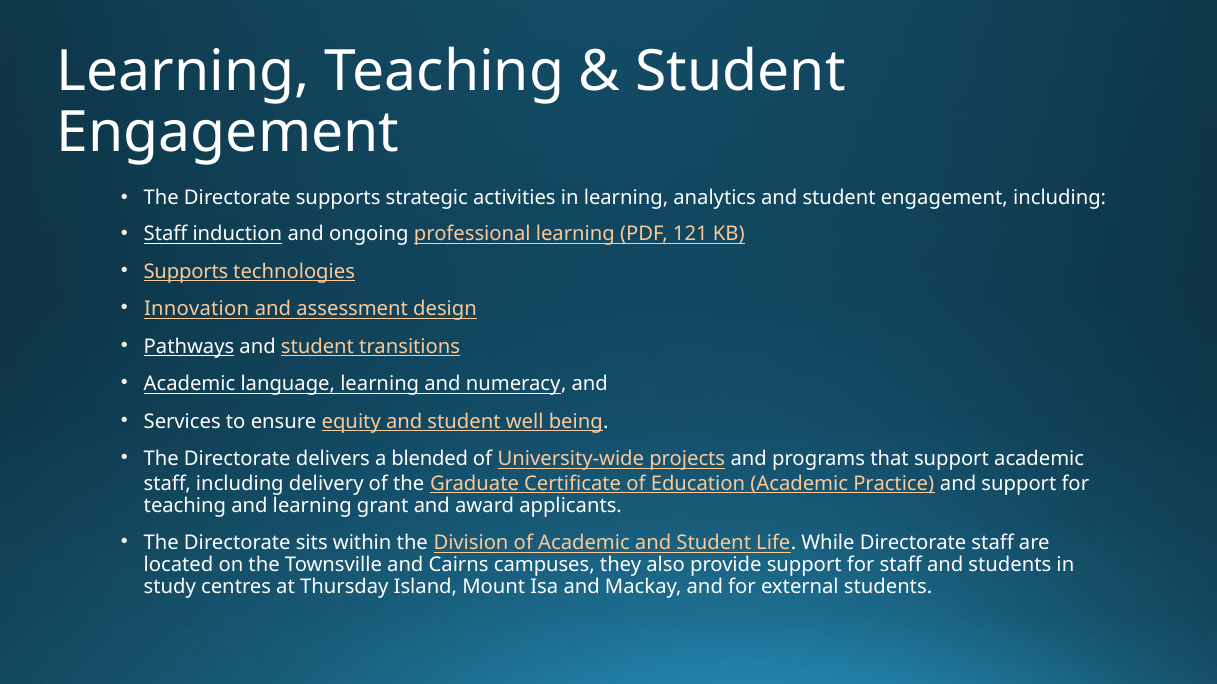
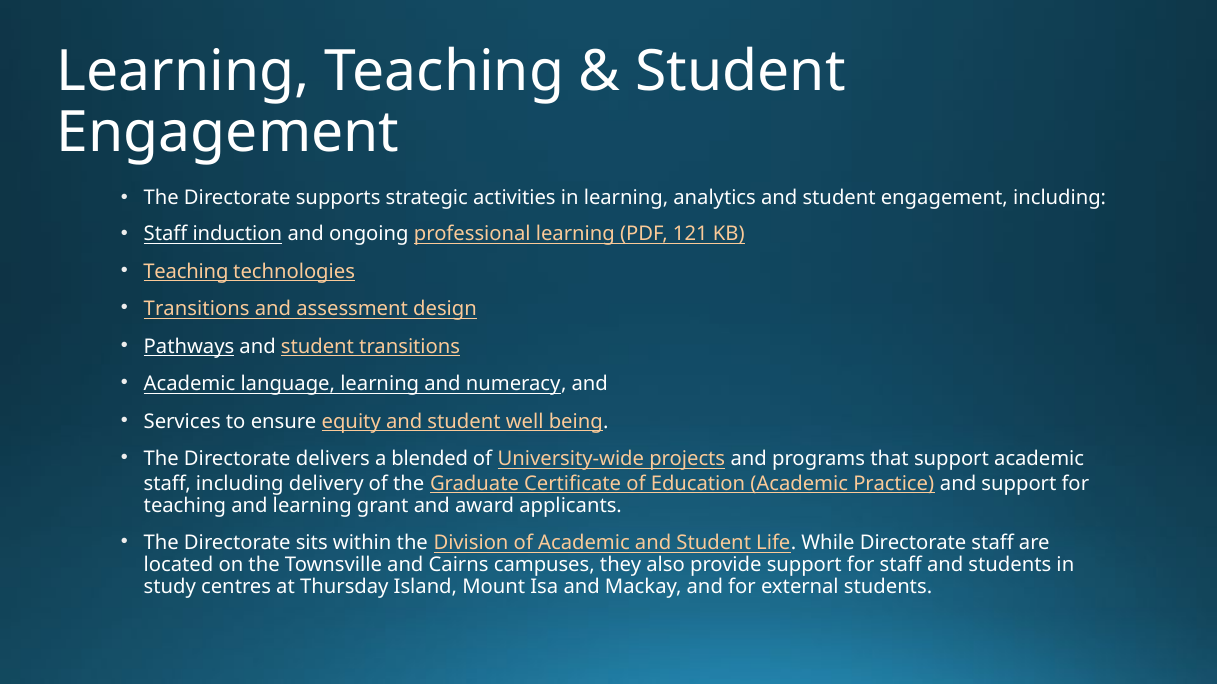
Supports: Supports -> Teaching (186, 272)
Innovation: Innovation -> Transitions (197, 309)
